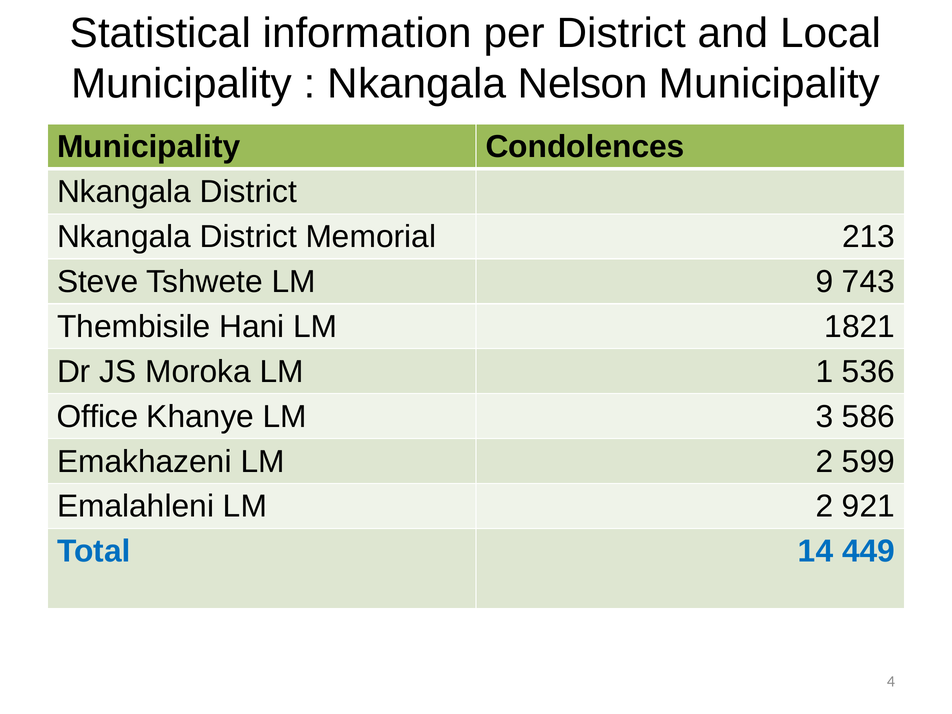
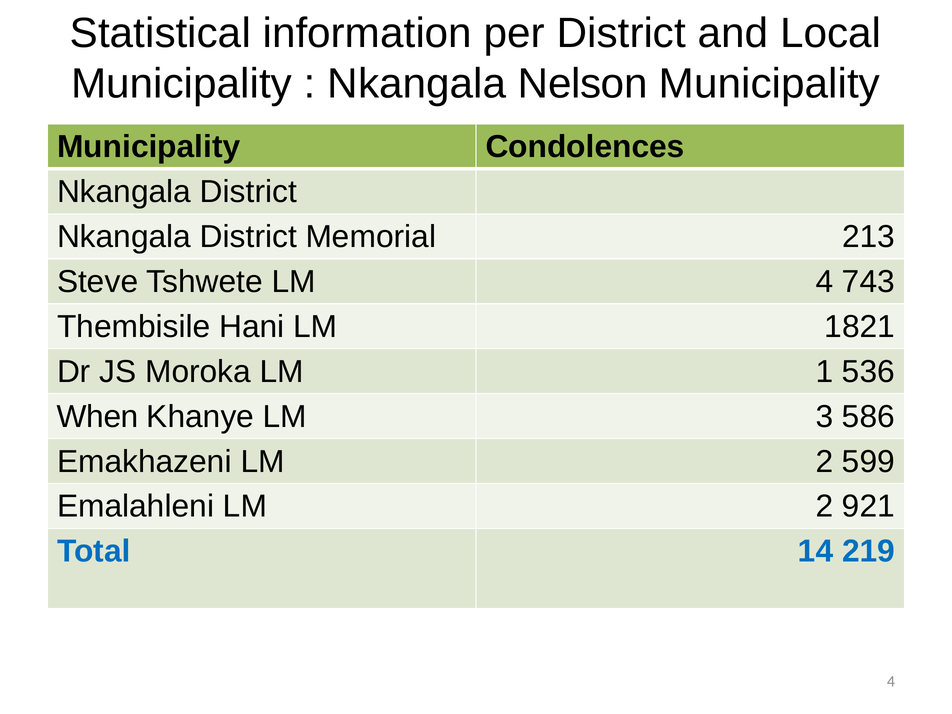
LM 9: 9 -> 4 (824, 282)
Office: Office -> When (98, 417)
449: 449 -> 219 (869, 551)
